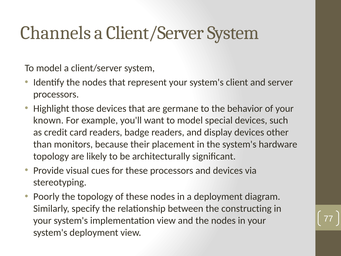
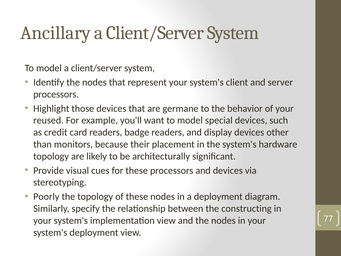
Channels: Channels -> Ancillary (56, 33)
known: known -> reused (48, 120)
